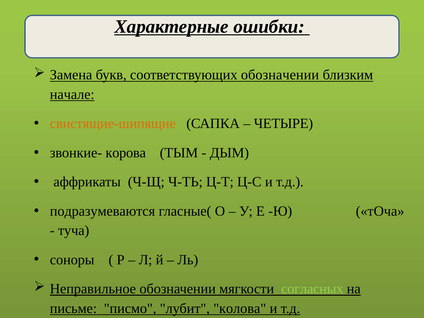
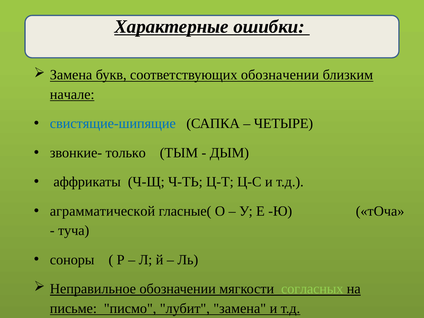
свистящие-шипящие colour: orange -> blue (113, 124)
корова: корова -> только (126, 153)
подразумеваются: подразумеваются -> аграмматической (102, 211)
лубит колова: колова -> замена (240, 308)
